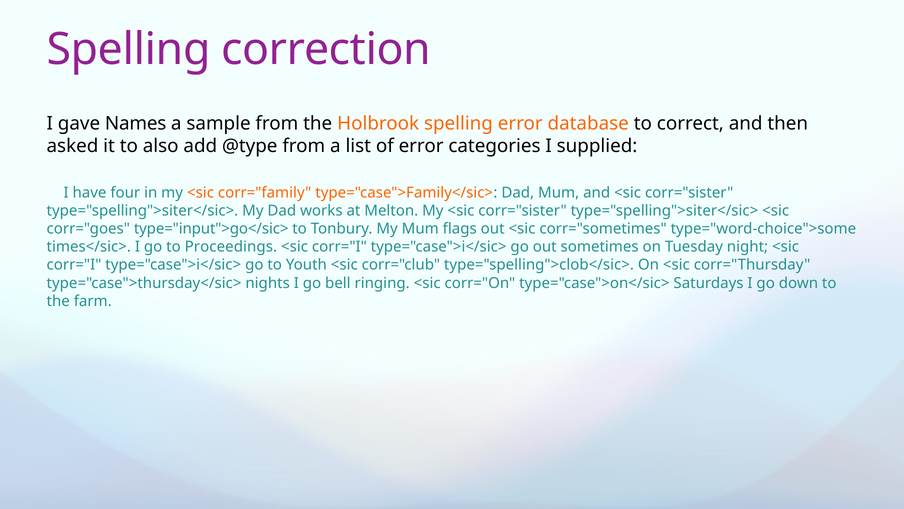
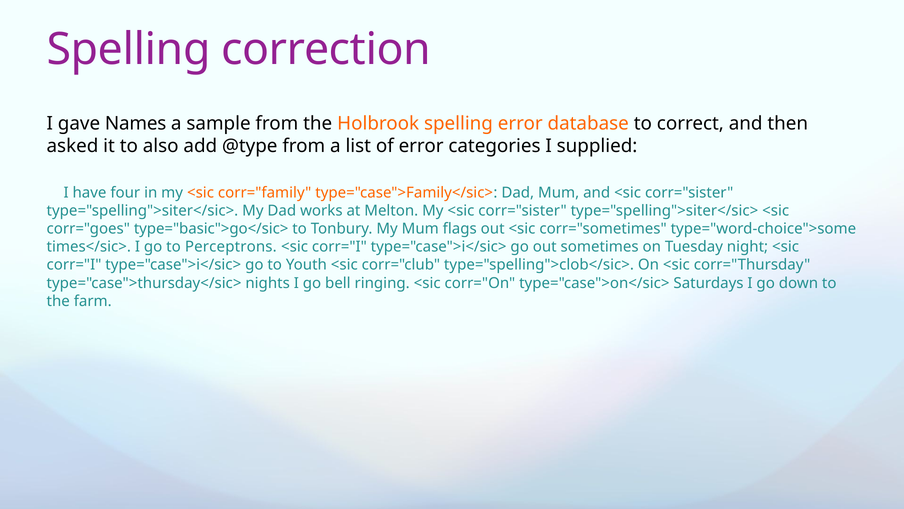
type="input">go</sic>: type="input">go</sic> -> type="basic">go</sic> (211, 229)
Proceedings: Proceedings -> Perceptrons (231, 247)
